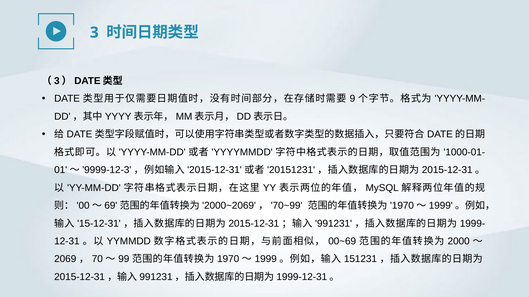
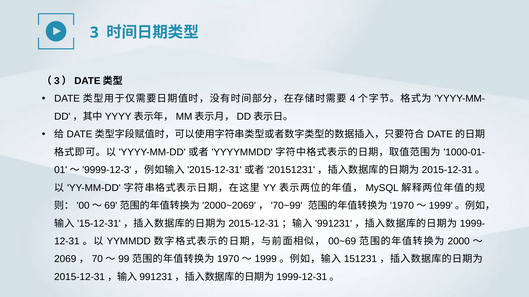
9: 9 -> 4 (352, 99)
